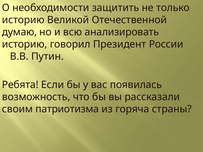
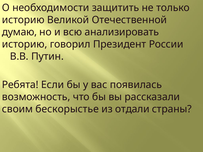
патриотизма: патриотизма -> бескорыстье (67, 109)
горяча: горяча -> отдали (132, 109)
